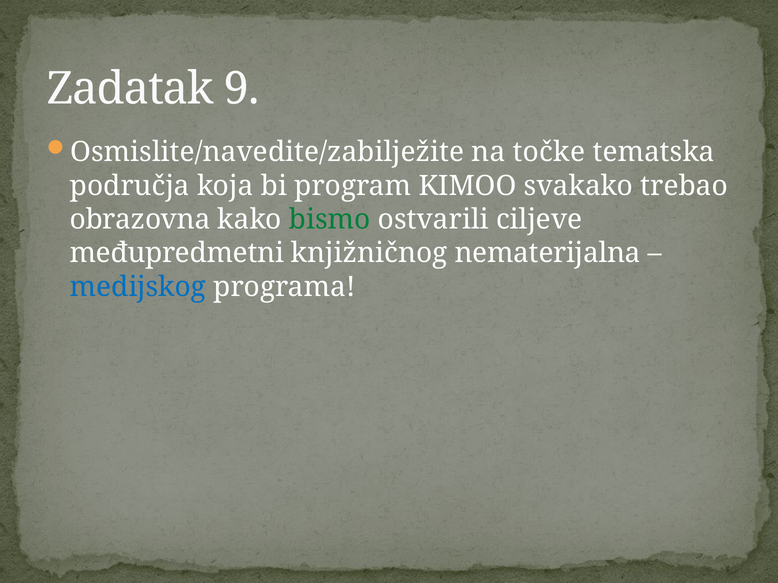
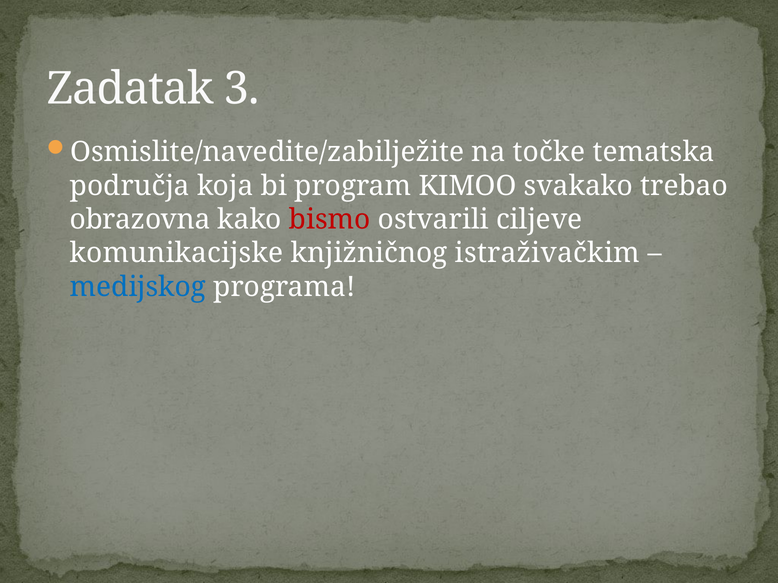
9: 9 -> 3 (242, 89)
bismo colour: green -> red (330, 220)
međupredmetni: međupredmetni -> komunikacijske (177, 253)
nematerijalna: nematerijalna -> istraživačkim (547, 253)
